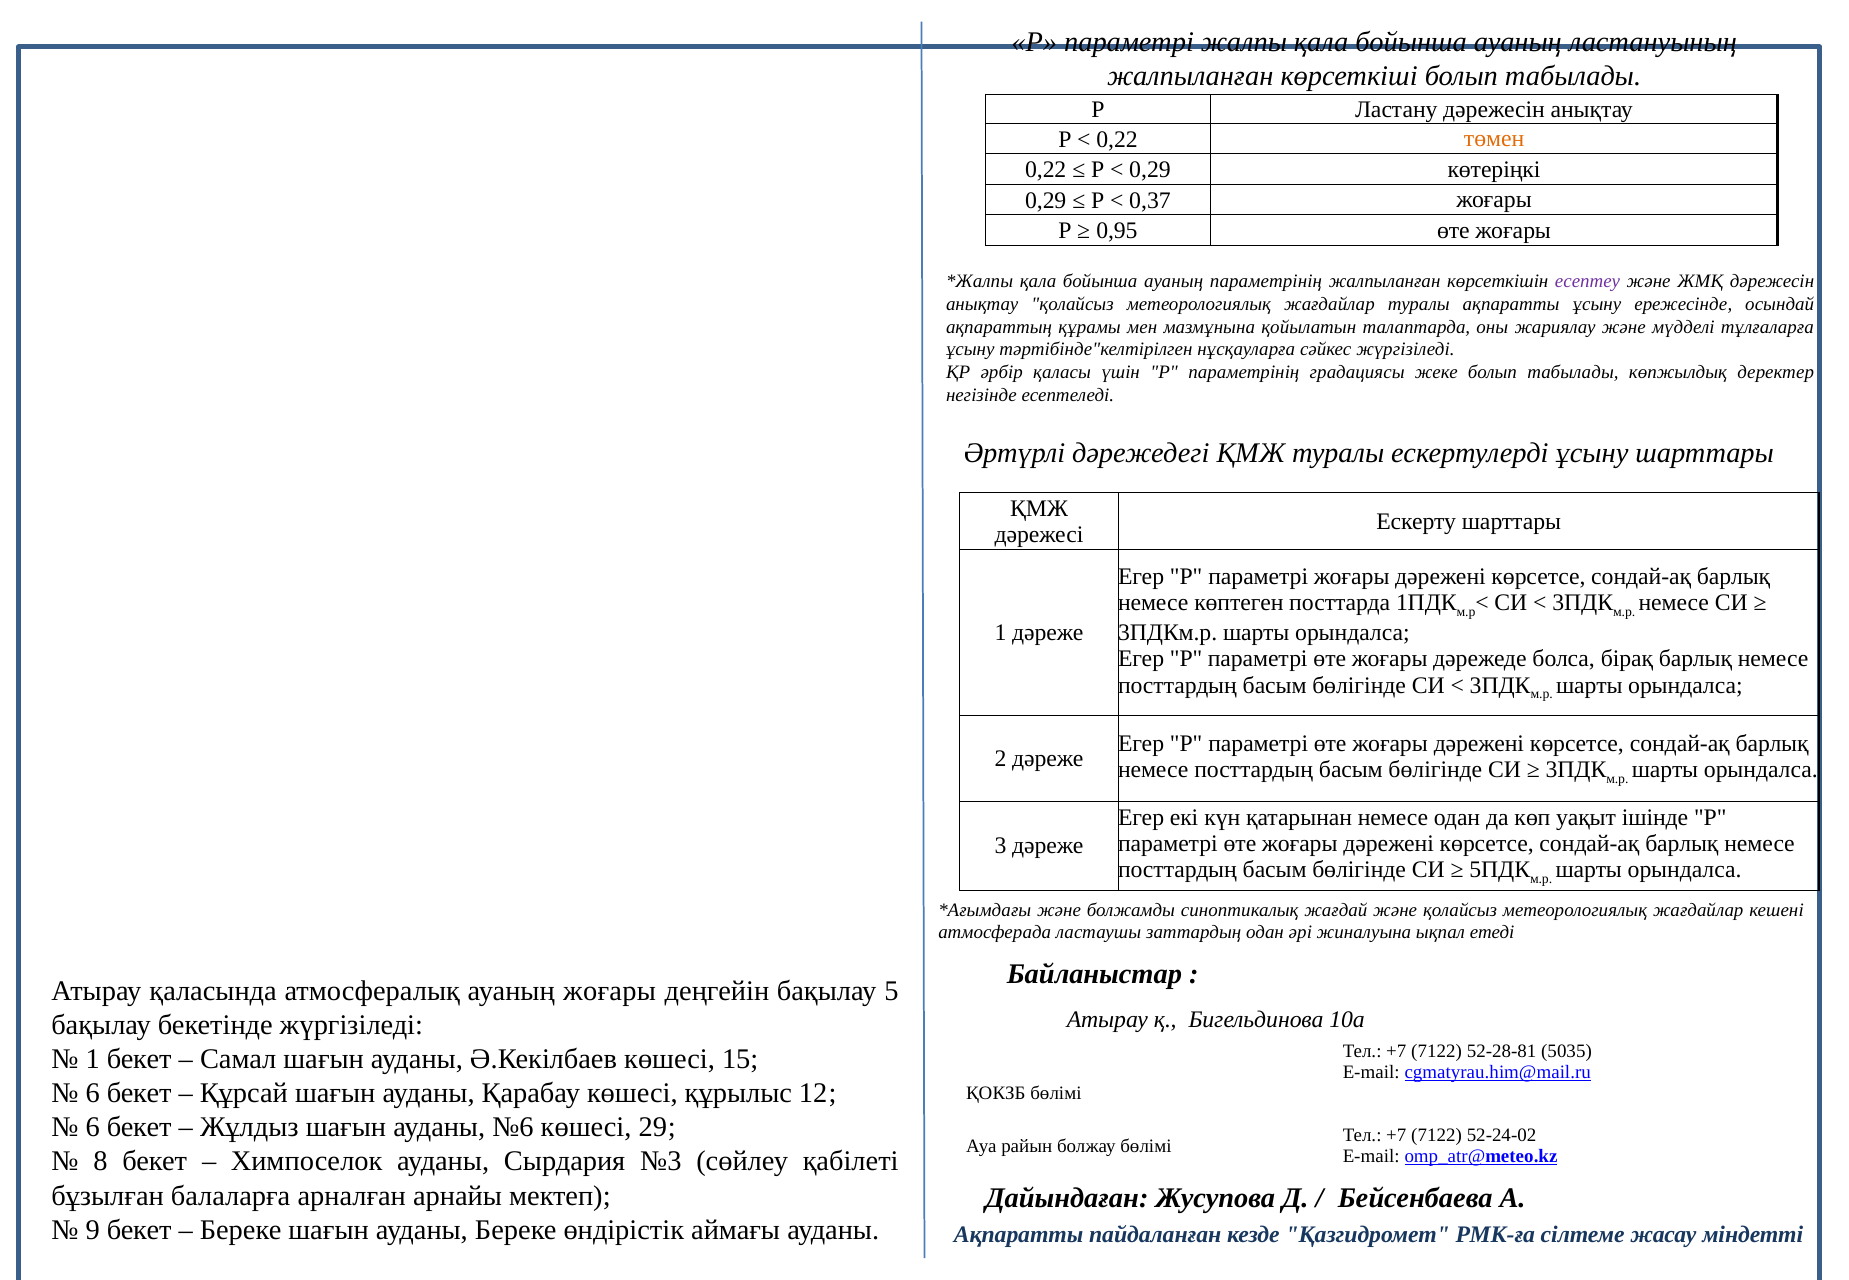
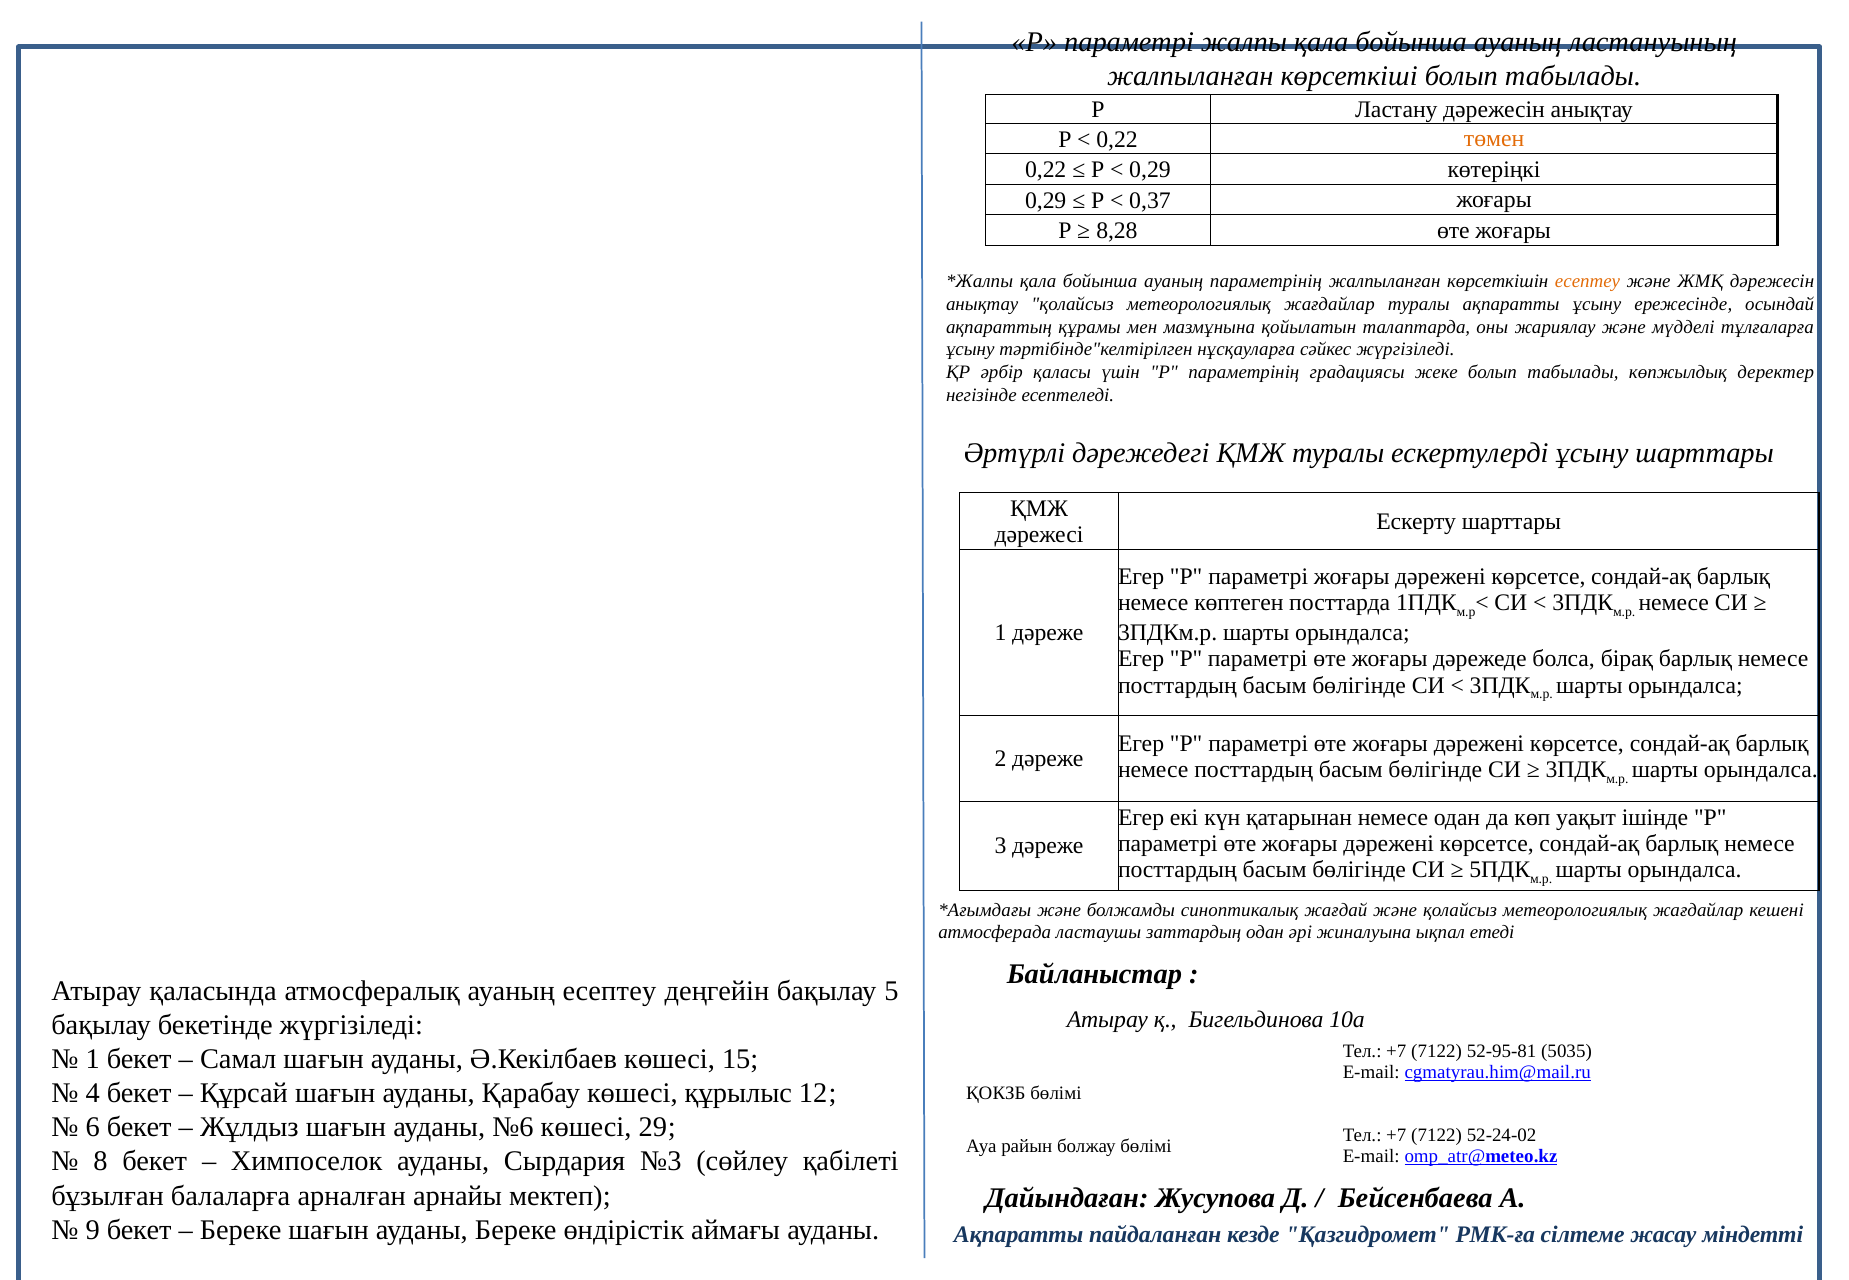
0,95: 0,95 -> 8,28 (1117, 231)
есептеу colour: purple -> orange (1588, 281)
ауаның жоғары: жоғары -> есептеу (610, 991)
52-28-81: 52-28-81 -> 52-95-81 (1502, 1051)
6: 6 -> 4 (93, 1093)
